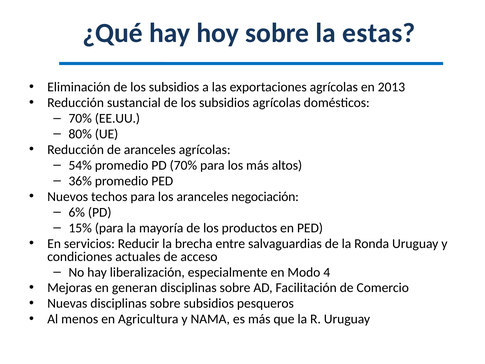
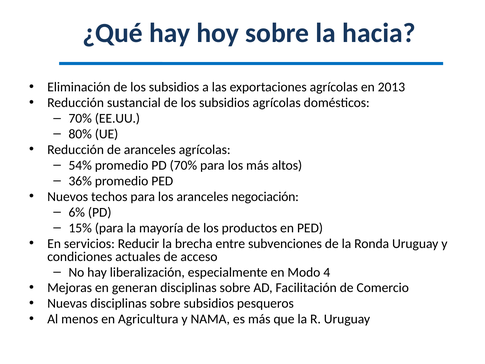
estas: estas -> hacia (379, 33)
salvaguardias: salvaguardias -> subvenciones (285, 243)
